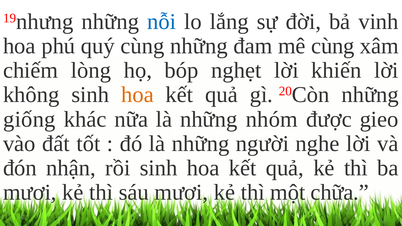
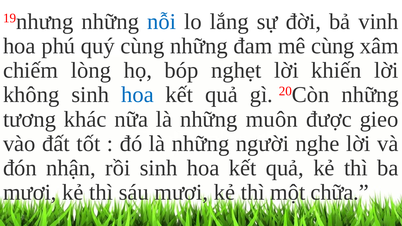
hoa colour: orange -> blue (137, 95)
giống: giống -> tương (30, 119)
nhóm: nhóm -> muôn (272, 119)
